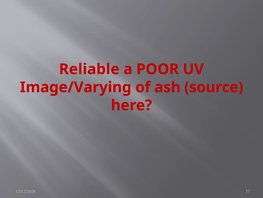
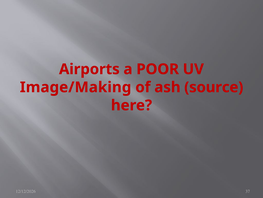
Reliable: Reliable -> Airports (89, 69)
Image/Varying: Image/Varying -> Image/Making (76, 87)
